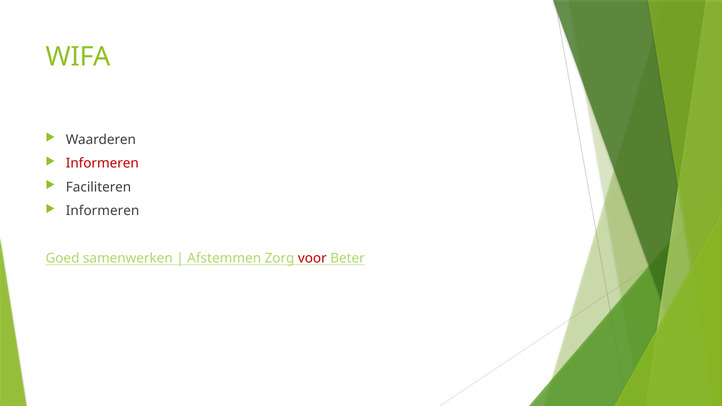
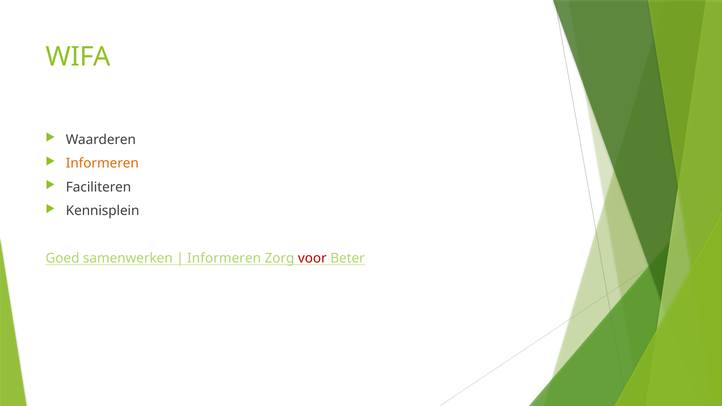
Informeren colour: red -> orange (102, 164)
Informeren: Informeren -> Kennisplein (103, 211)
Afstemmen: Afstemmen -> Informeren (224, 259)
